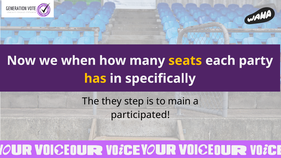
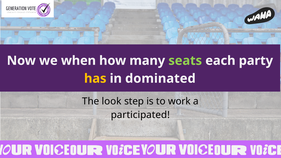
seats colour: yellow -> light green (185, 61)
specifically: specifically -> dominated (160, 79)
they: they -> look (112, 101)
main: main -> work (179, 101)
